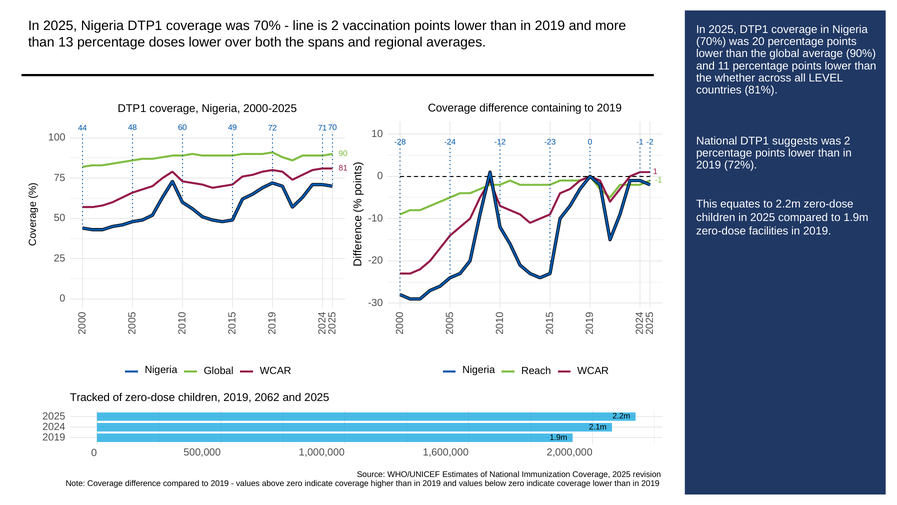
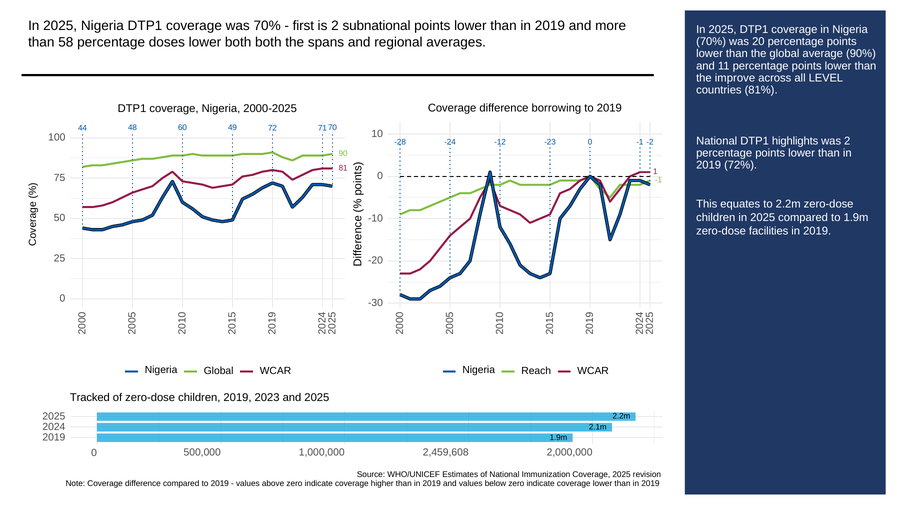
line: line -> first (303, 26)
vaccination: vaccination -> subnational (377, 26)
13: 13 -> 58 (66, 42)
lower over: over -> both (238, 42)
whether: whether -> improve (735, 78)
containing: containing -> borrowing (556, 108)
suggests: suggests -> highlights (795, 141)
2062: 2062 -> 2023 (267, 397)
1,600,000: 1,600,000 -> 2,459,608 (446, 452)
